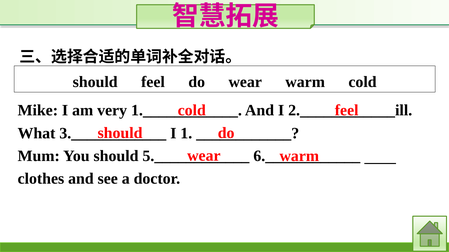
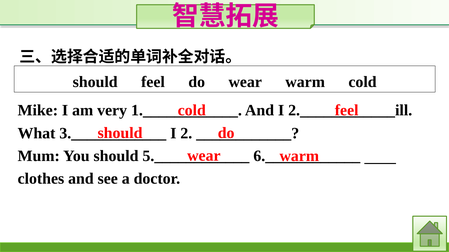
1: 1 -> 2 (186, 133)
